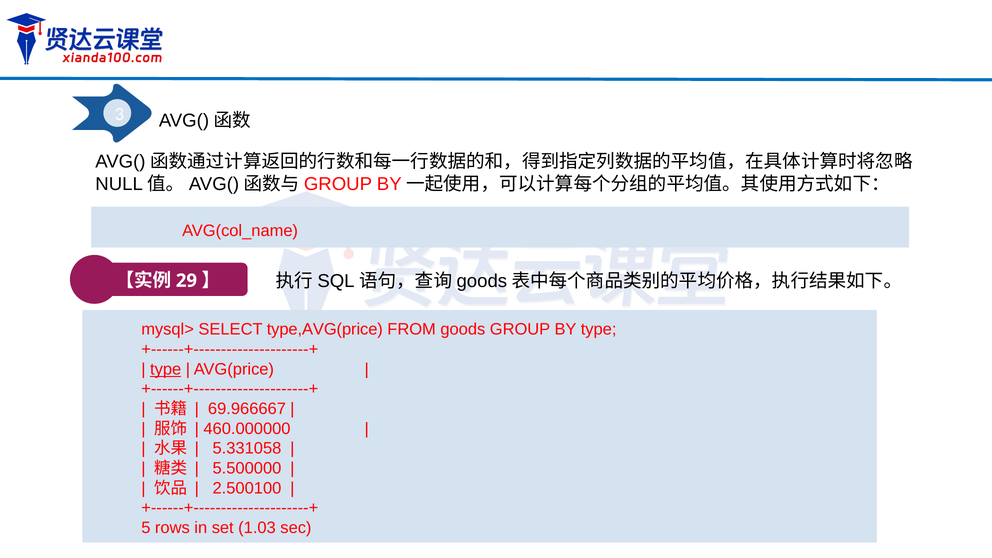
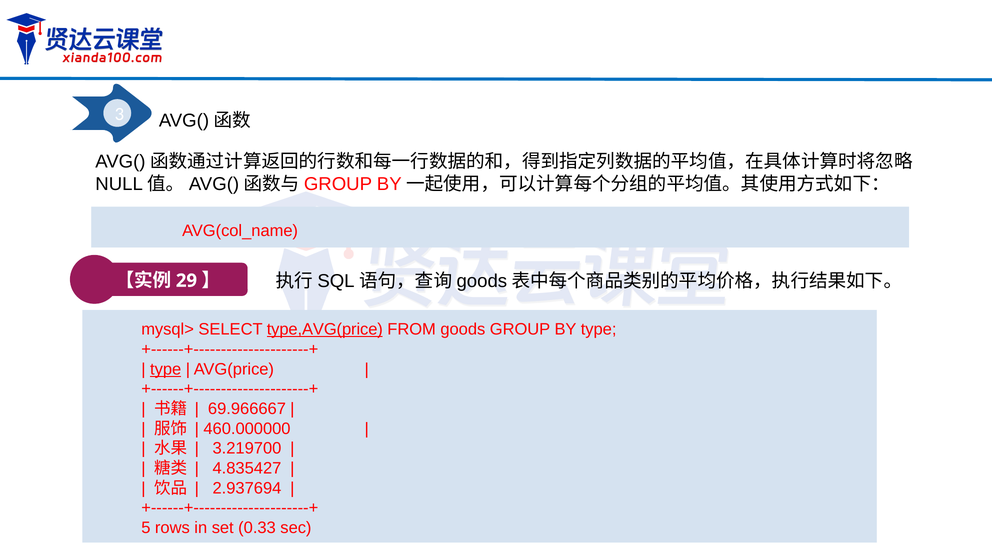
type,AVG(price underline: none -> present (325, 329)
5.331058: 5.331058 -> 3.219700 (247, 448)
5.500000: 5.500000 -> 4.835427 (247, 468)
2.500100: 2.500100 -> 2.937694 (247, 488)
1.03: 1.03 -> 0.33 (257, 528)
